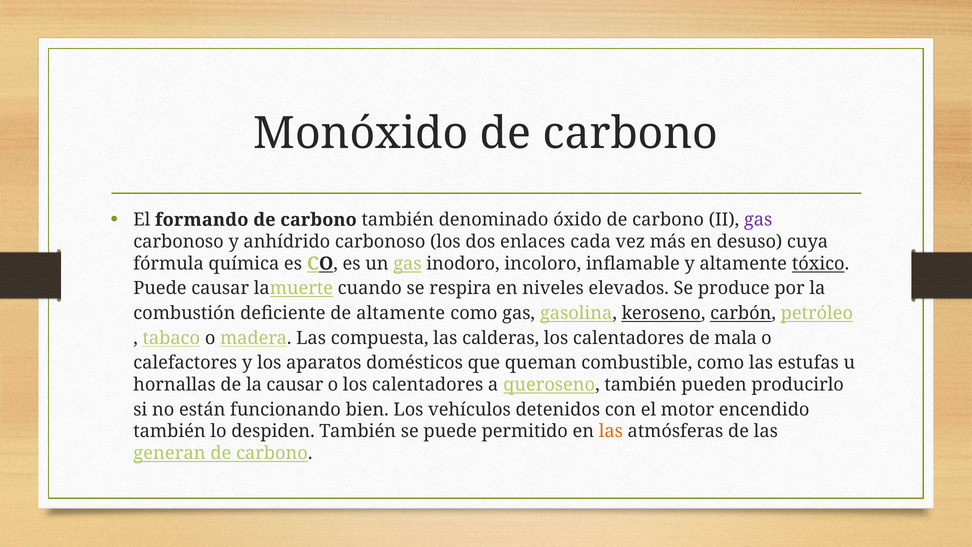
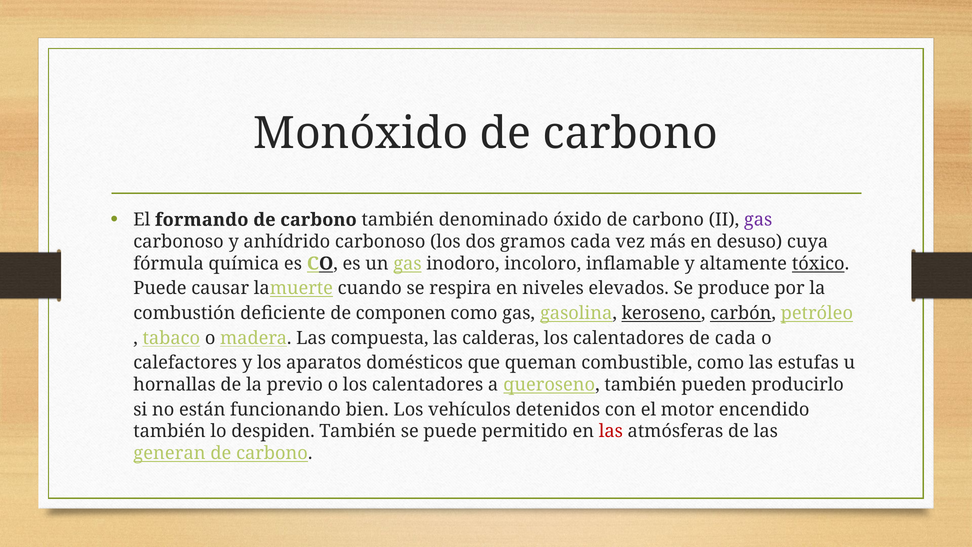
enlaces: enlaces -> gramos (533, 242)
de altamente: altamente -> componen (401, 313)
de mala: mala -> cada (735, 338)
la causar: causar -> previo (295, 385)
las colour: orange -> red (611, 431)
